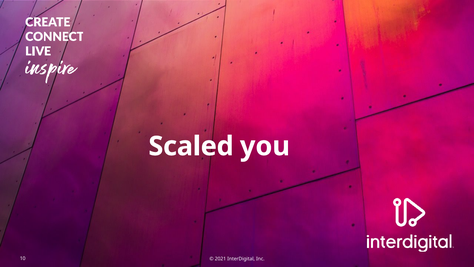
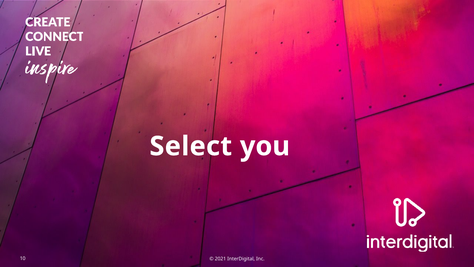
Scaled: Scaled -> Select (191, 146)
